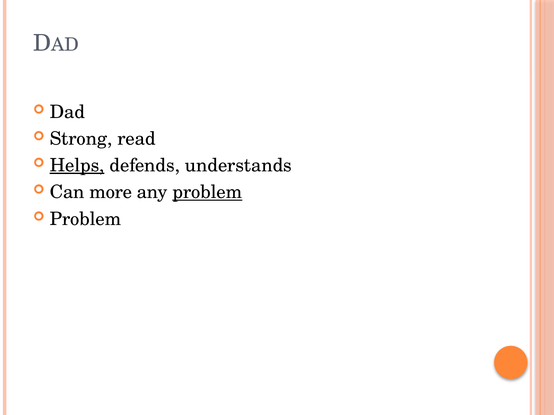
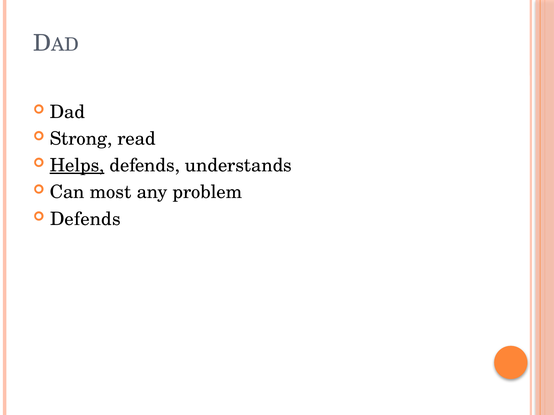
more: more -> most (111, 192)
problem underline: present -> none (207, 192)
Problem: Problem -> Defends (85, 219)
